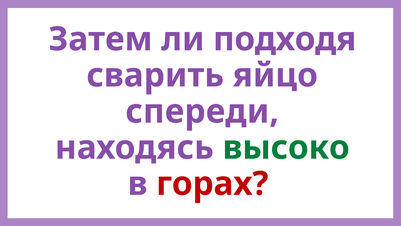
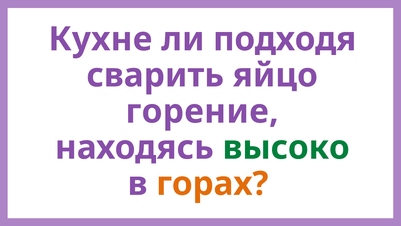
Затем: Затем -> Кухне (100, 39)
спереди: спереди -> горение (202, 111)
горах colour: red -> orange (212, 183)
